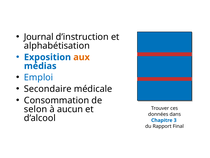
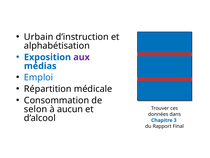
Journal: Journal -> Urbain (39, 37)
aux colour: orange -> purple (82, 57)
Secondaire: Secondaire -> Répartition (48, 89)
